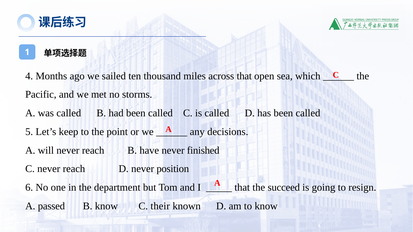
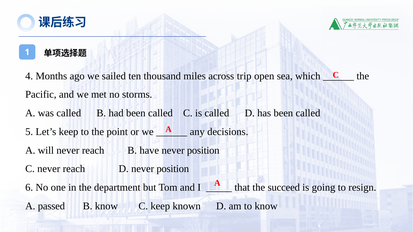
across that: that -> trip (244, 76)
have never finished: finished -> position (203, 150)
C their: their -> keep (160, 206)
